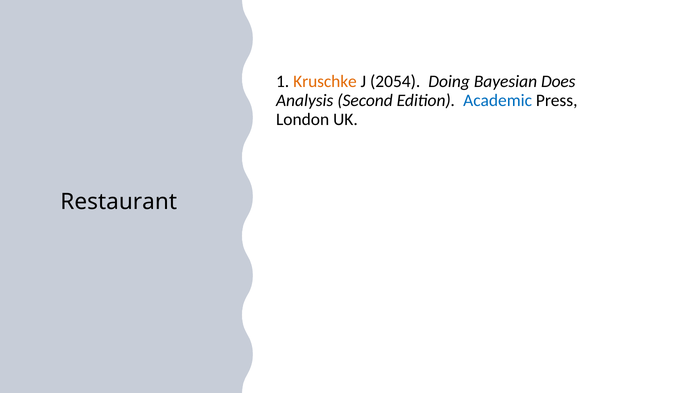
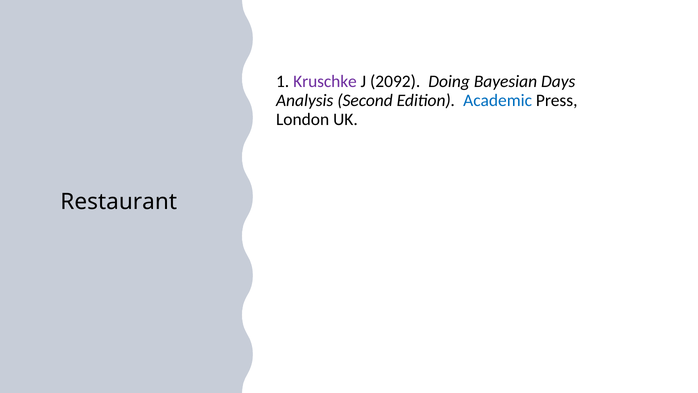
Kruschke colour: orange -> purple (325, 82)
2054: 2054 -> 2092 (395, 82)
Does: Does -> Days (558, 82)
